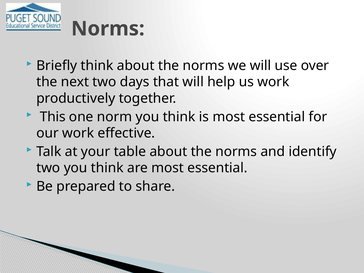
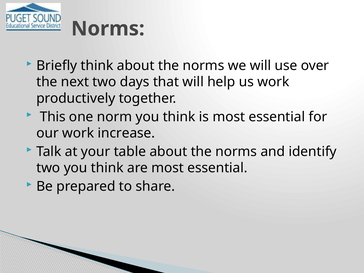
effective: effective -> increase (126, 133)
